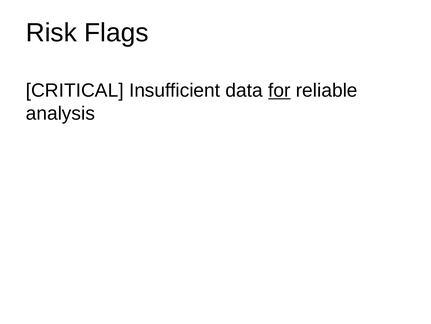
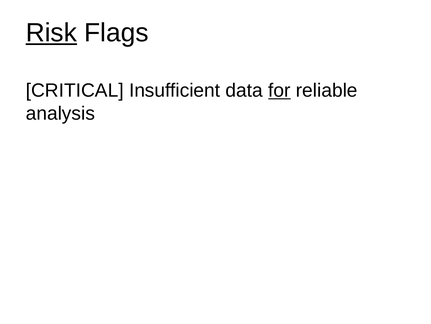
Risk underline: none -> present (51, 33)
